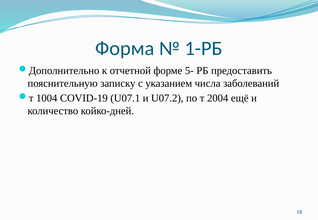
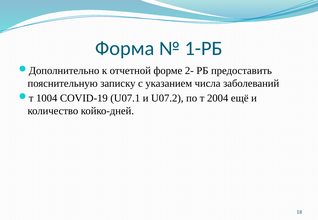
5-: 5- -> 2- (189, 71)
